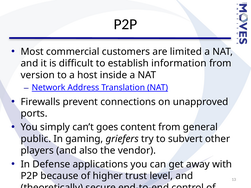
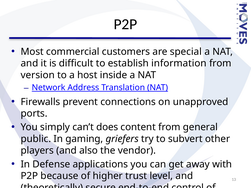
limited: limited -> special (186, 52)
goes: goes -> does (107, 127)
